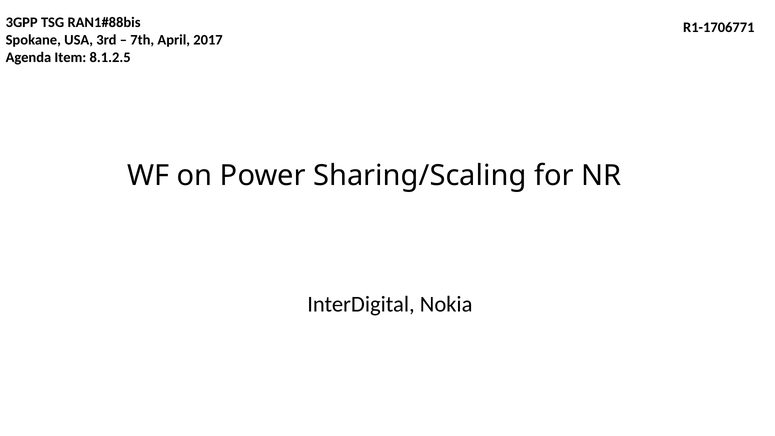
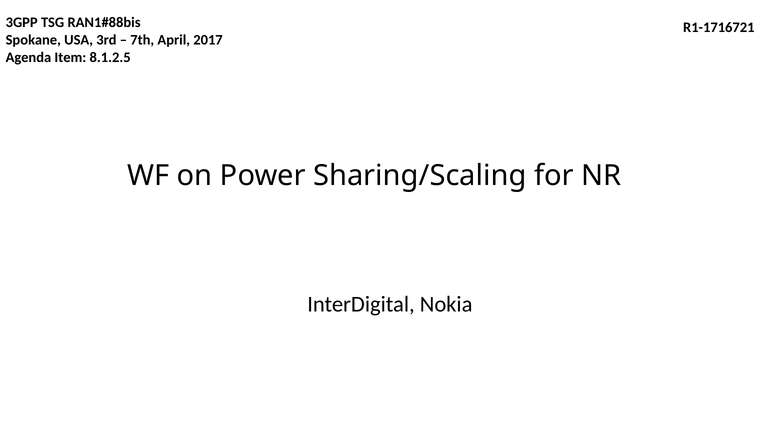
R1-1706771: R1-1706771 -> R1-1716721 (719, 27)
